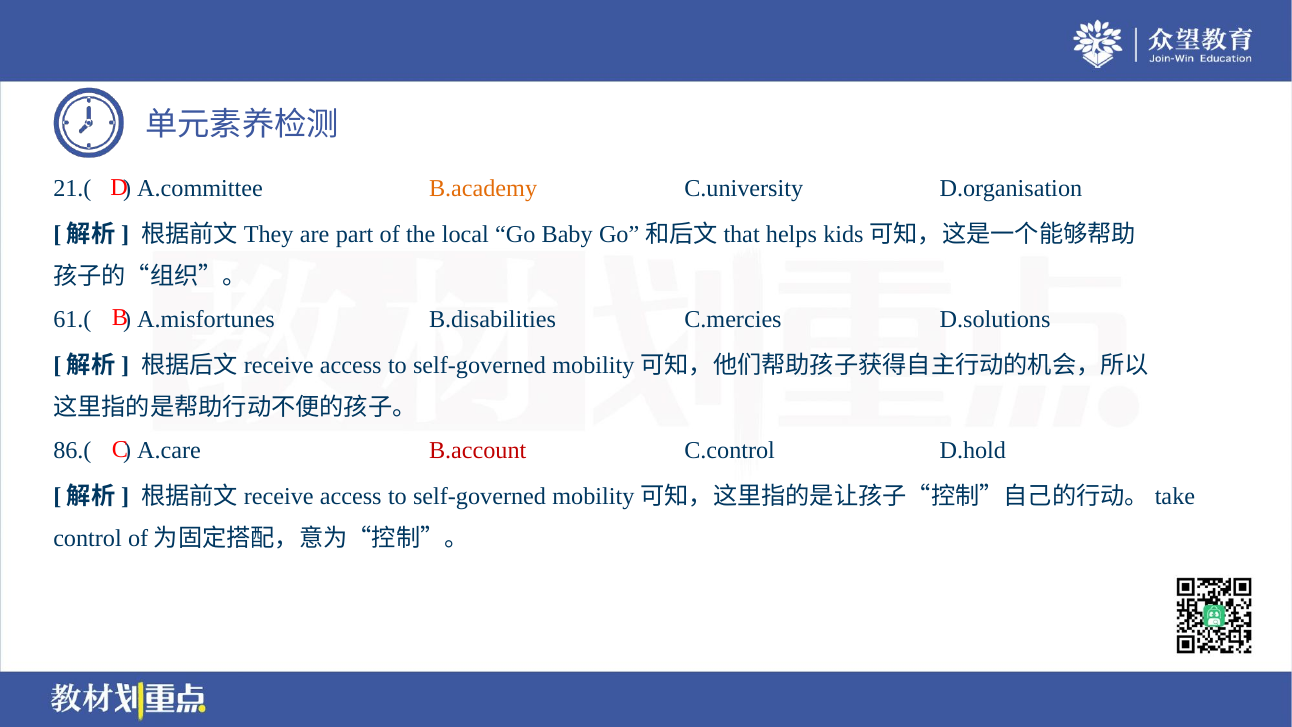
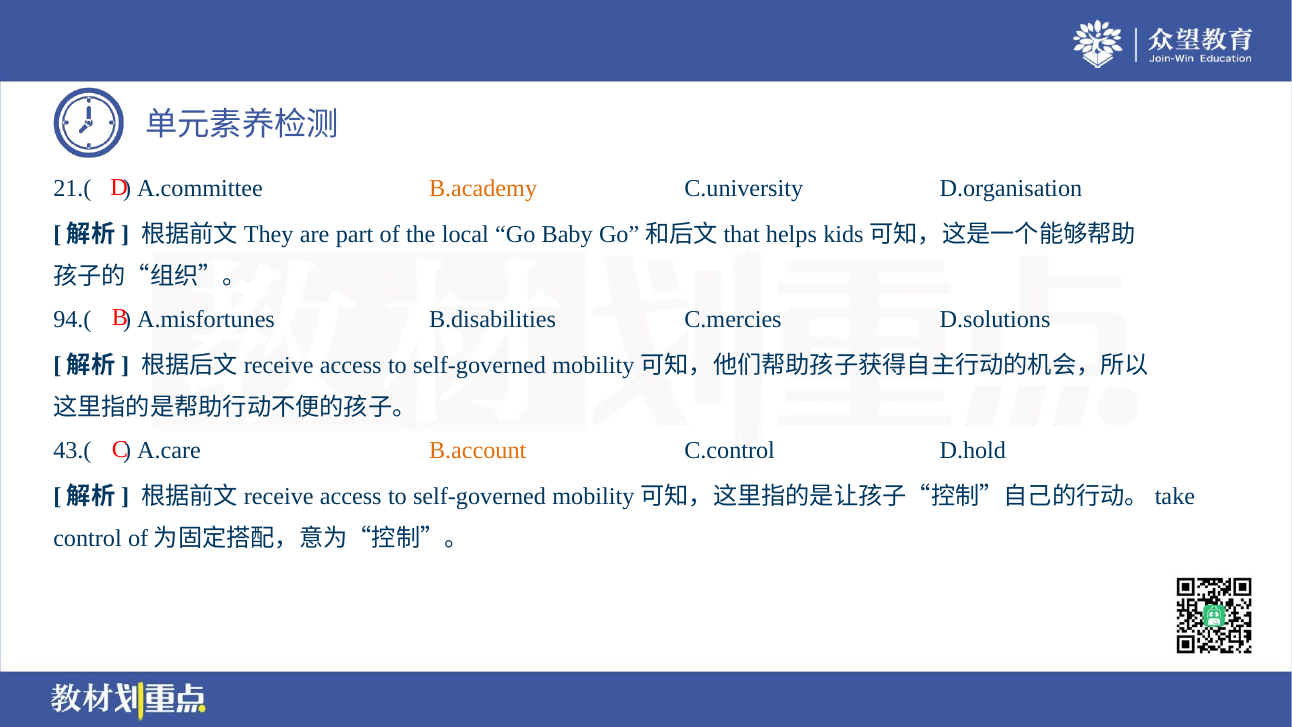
61.(: 61.( -> 94.( (72, 319)
86.(: 86.( -> 43.( (72, 451)
B.account colour: red -> orange (478, 451)
